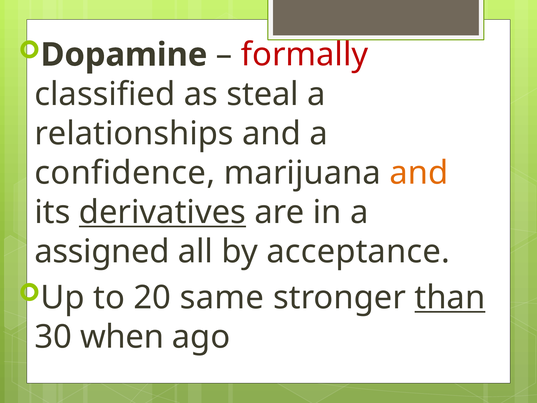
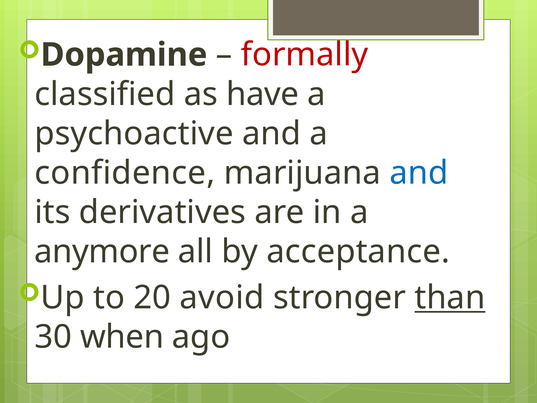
steal: steal -> have (263, 94)
relationships: relationships -> psychoactive (134, 134)
and colour: orange -> blue (419, 173)
derivatives underline: present -> none (162, 212)
assigned: assigned -> anymore (102, 252)
same: same -> avoid (222, 298)
